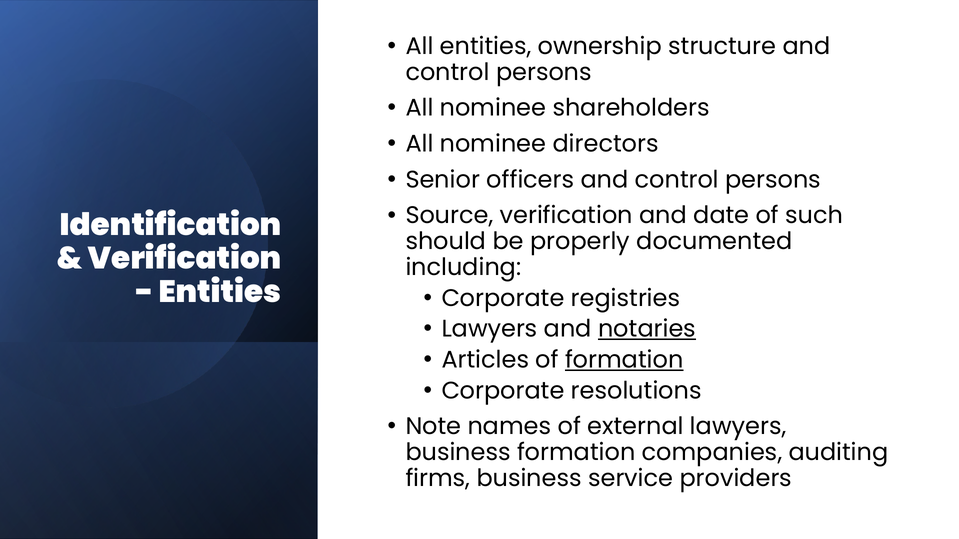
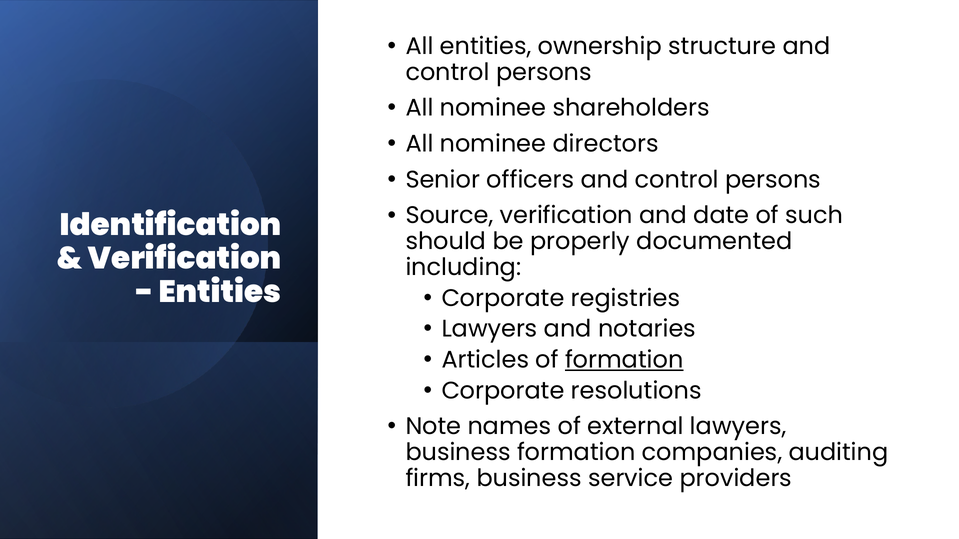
notaries underline: present -> none (647, 329)
